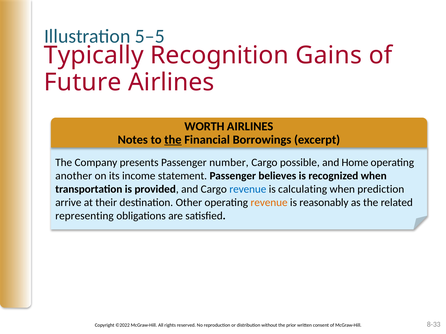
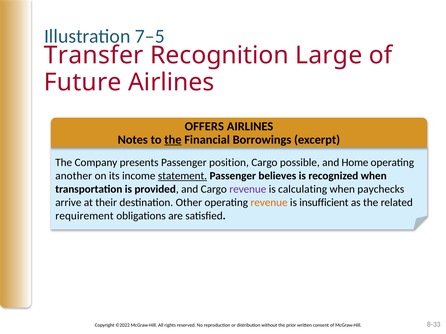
5–5: 5–5 -> 7–5 (150, 36)
Typically: Typically -> Transfer (94, 56)
Gains: Gains -> Large (329, 56)
WORTH: WORTH -> OFFERS (204, 127)
number: number -> position (229, 163)
statement underline: none -> present (183, 176)
revenue colour: blue -> purple (248, 189)
prediction: prediction -> paychecks (381, 189)
reasonably: reasonably -> insufficient (324, 203)
representing: representing -> requirement (84, 216)
